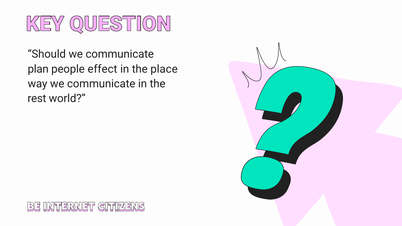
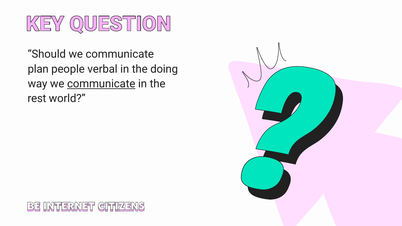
effect: effect -> verbal (103, 69)
place: place -> doing (164, 69)
communicate underline: none -> present (101, 84)
